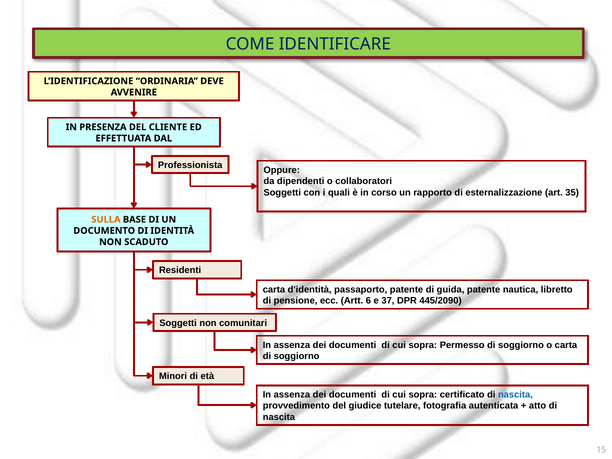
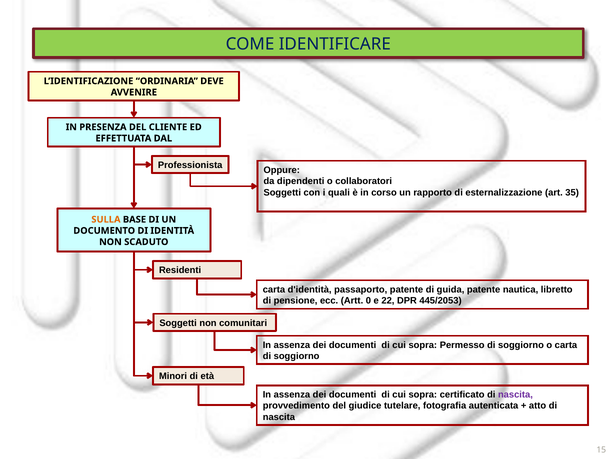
6: 6 -> 0 (368, 301)
37: 37 -> 22 (388, 301)
445/2090: 445/2090 -> 445/2053 (441, 301)
nascita colour: blue -> purple (515, 395)
